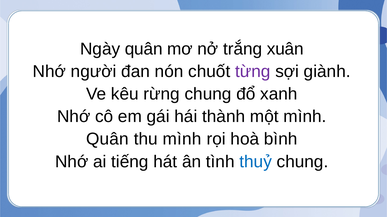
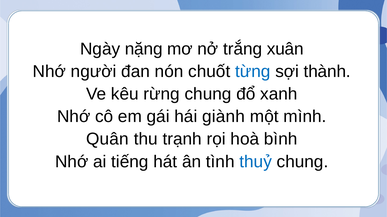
Ngày quân: quân -> nặng (144, 49)
từng colour: purple -> blue (253, 72)
giành: giành -> thành (327, 72)
thành: thành -> giành (224, 117)
thu mình: mình -> trạnh (182, 140)
